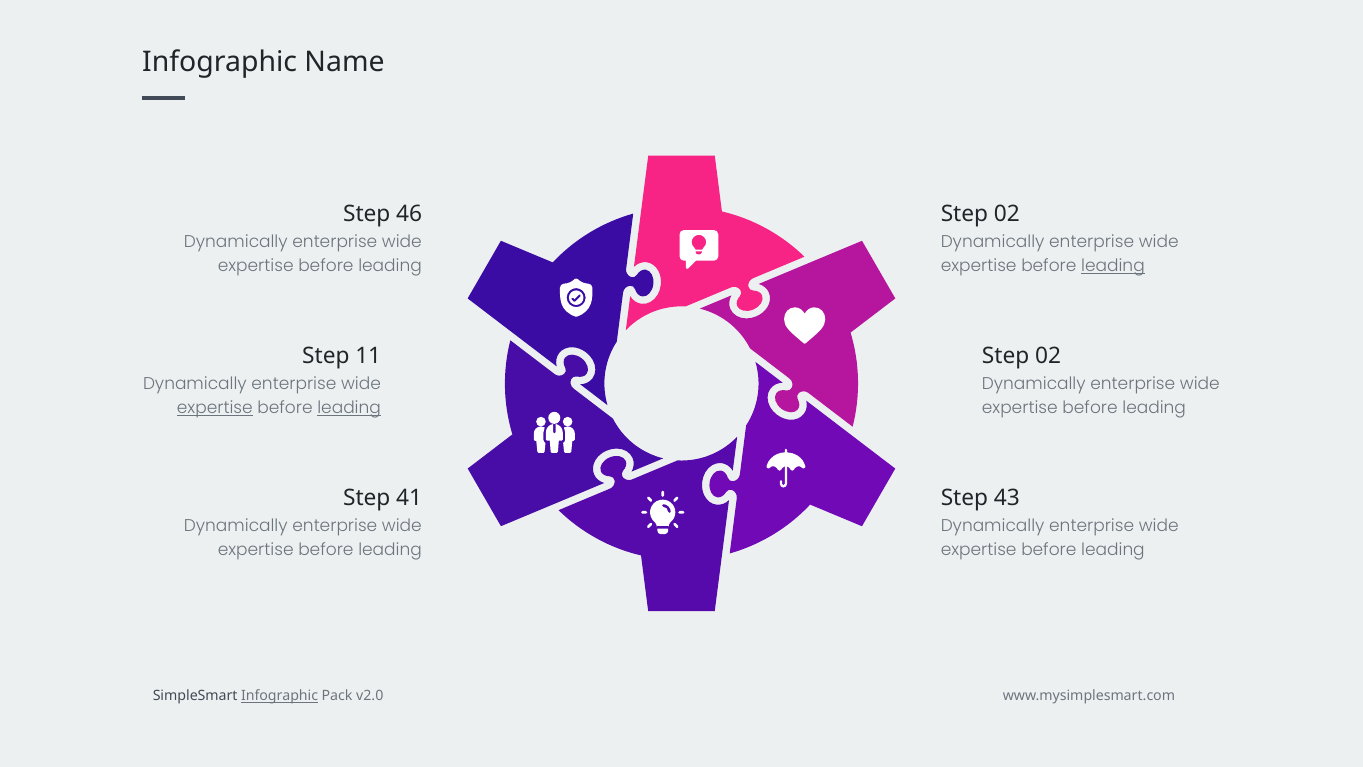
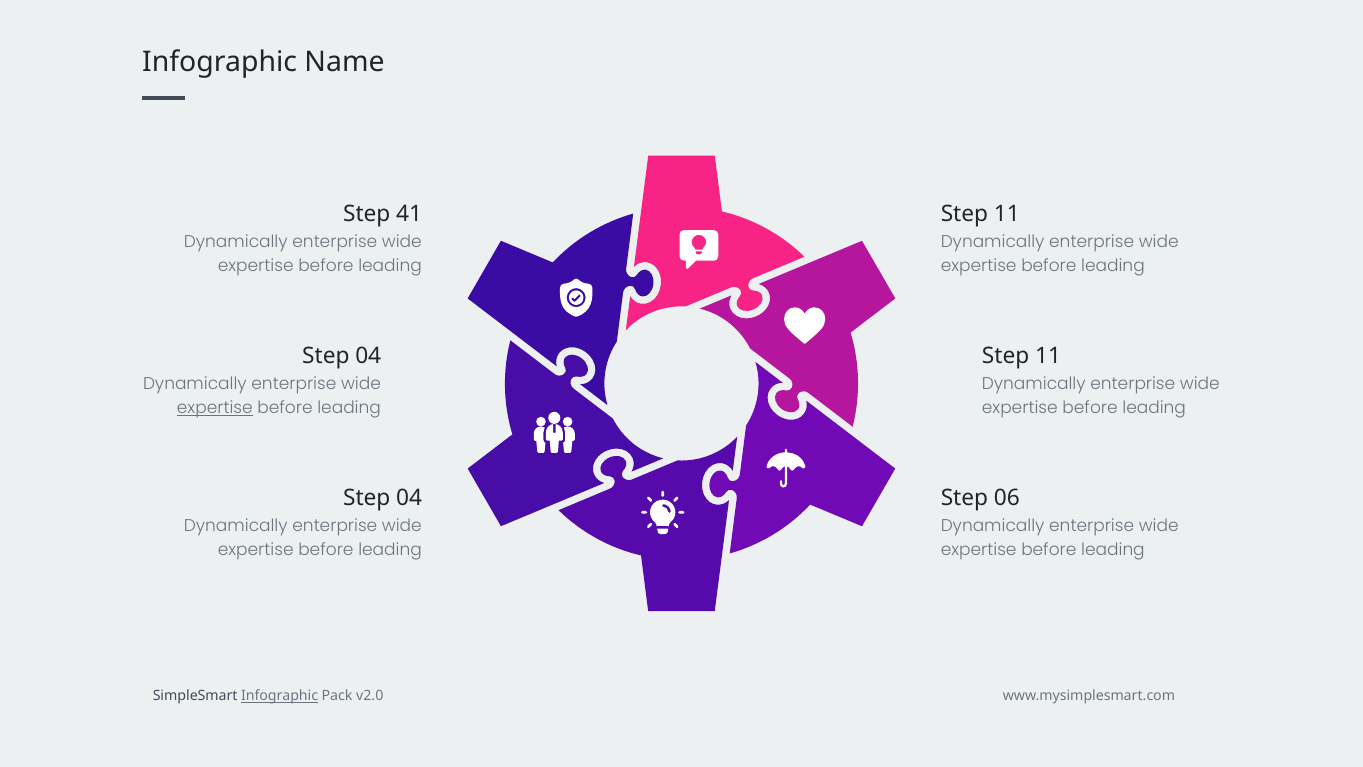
46: 46 -> 41 (409, 214)
02: 02 -> 11 (1007, 214)
leading underline: present -> none (1113, 266)
11: 11 -> 04 (368, 356)
02: 02 -> 11 (1048, 356)
leading underline: present -> none (349, 408)
41: 41 -> 04 (409, 498)
43: 43 -> 06 (1007, 498)
